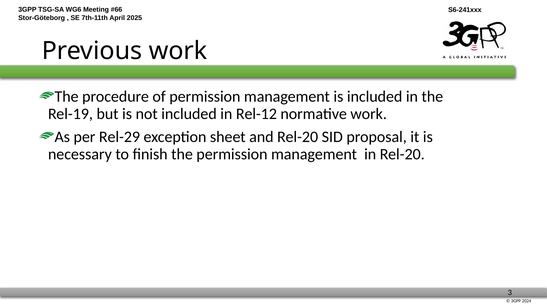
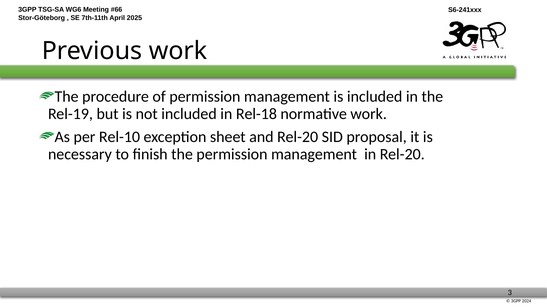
Rel-12: Rel-12 -> Rel-18 (256, 114)
Rel-29: Rel-29 -> Rel-10 (119, 137)
